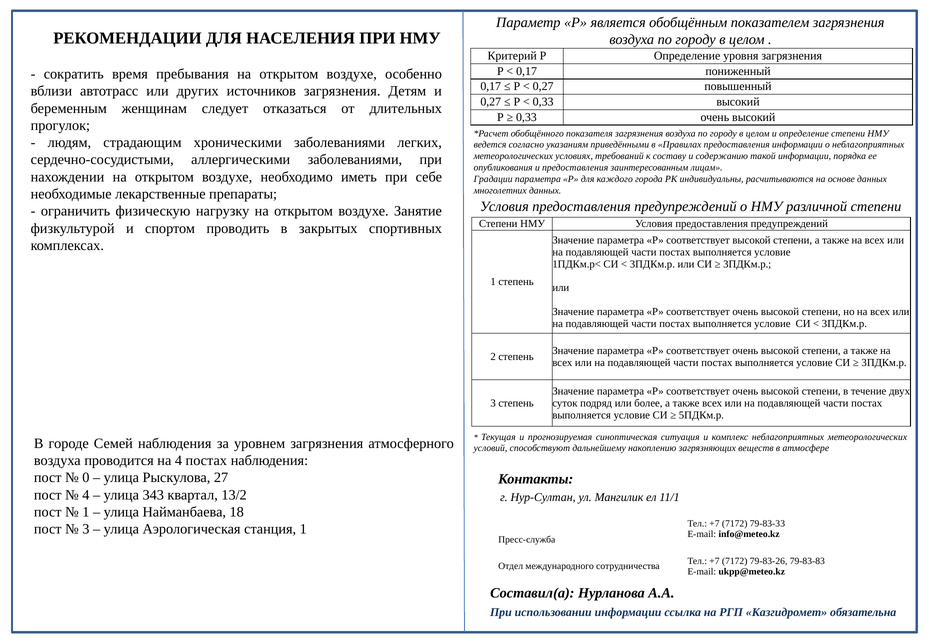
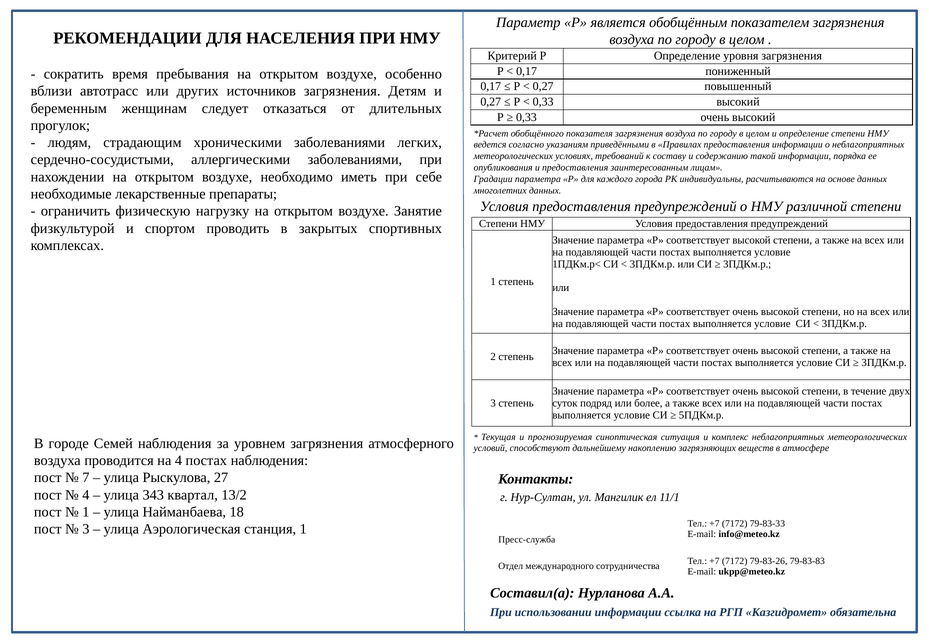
0: 0 -> 7 (86, 478)
